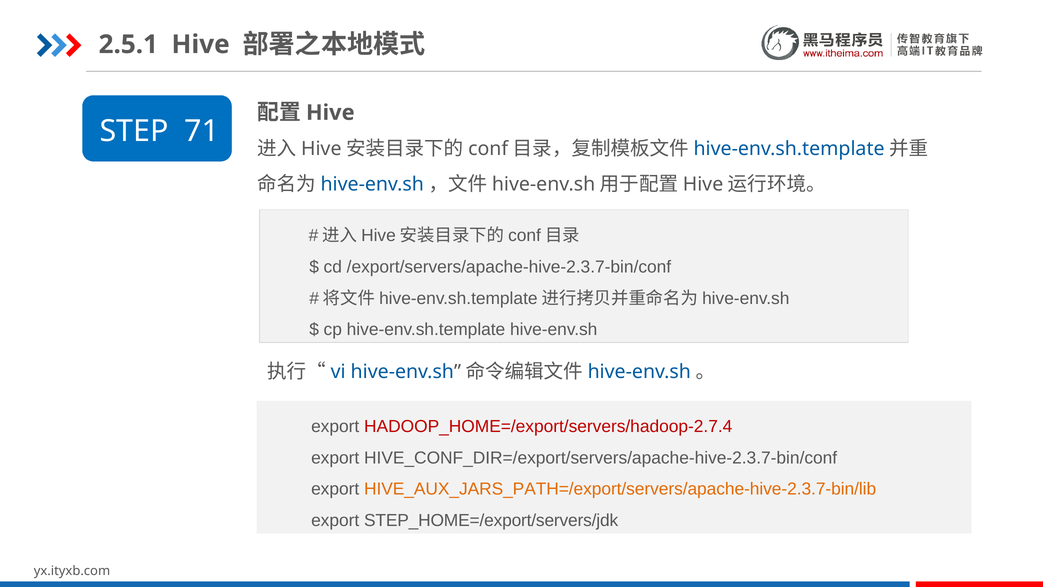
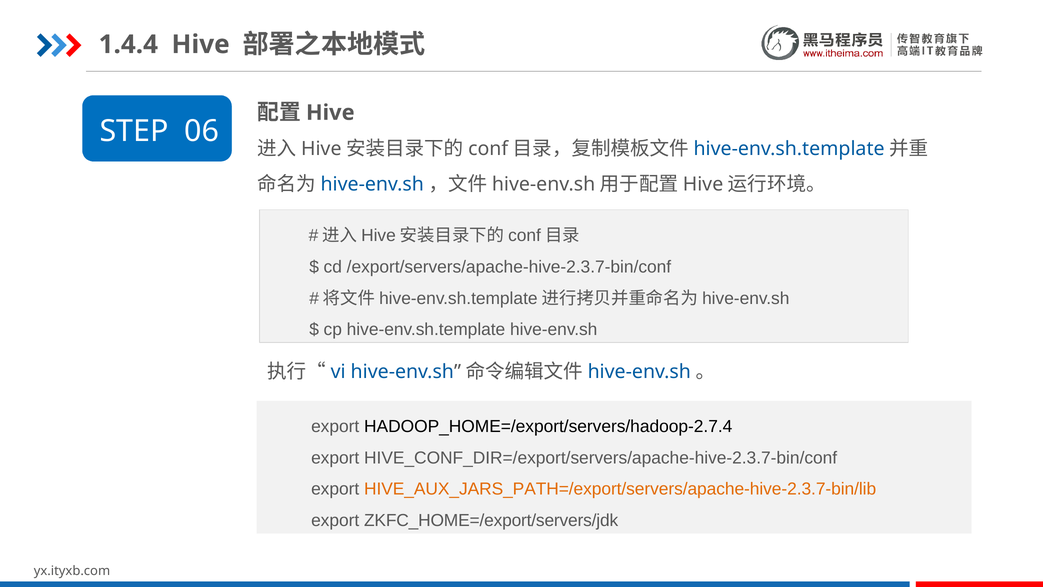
2.5.1: 2.5.1 -> 1.4.4 (128, 44)
71: 71 -> 06 (202, 131)
HADOOP_HOME=/export/servers/hadoop-2.7.4 colour: red -> black (548, 427)
STEP_HOME=/export/servers/jdk: STEP_HOME=/export/servers/jdk -> ZKFC_HOME=/export/servers/jdk (491, 520)
